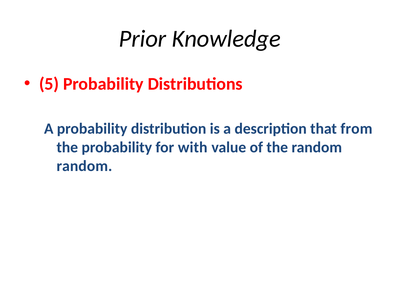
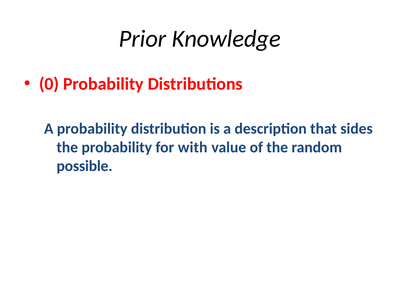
5: 5 -> 0 (49, 84)
from: from -> sides (357, 129)
random: random -> possible (85, 166)
